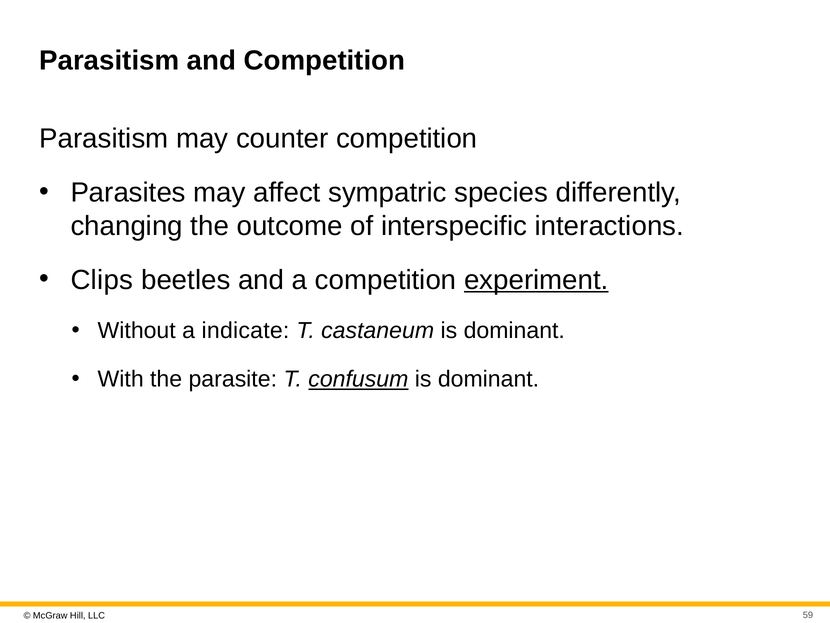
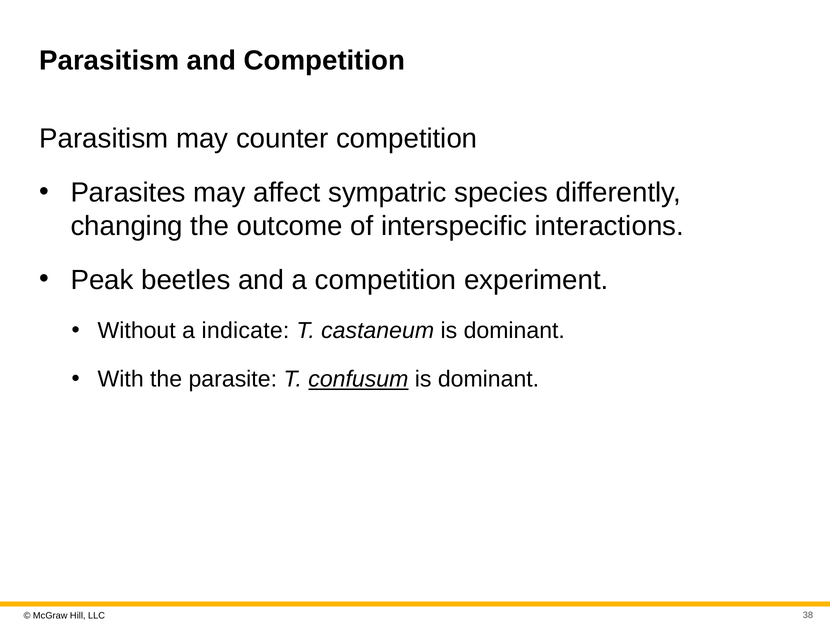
Clips: Clips -> Peak (102, 280)
experiment underline: present -> none (536, 280)
59: 59 -> 38 (808, 615)
